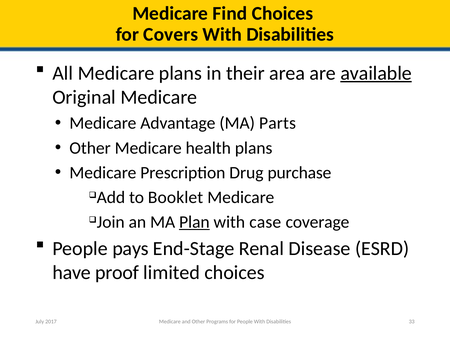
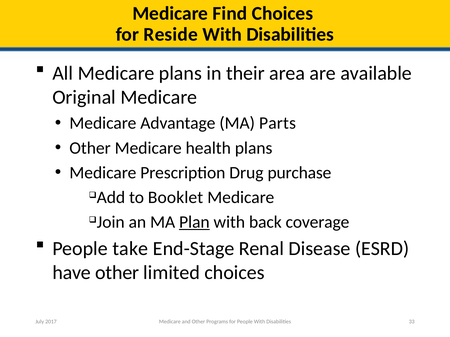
Covers: Covers -> Reside (171, 34)
available underline: present -> none (376, 73)
case: case -> back (265, 222)
pays: pays -> take (130, 249)
have proof: proof -> other (117, 273)
